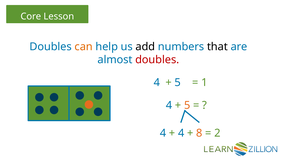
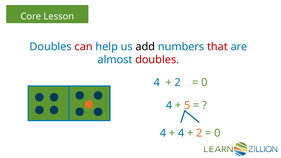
can colour: orange -> red (84, 47)
that colour: black -> red (217, 47)
5: 5 -> 2 (178, 83)
1: 1 -> 0 (204, 83)
8: 8 -> 2 (199, 133)
2: 2 -> 0 (217, 133)
